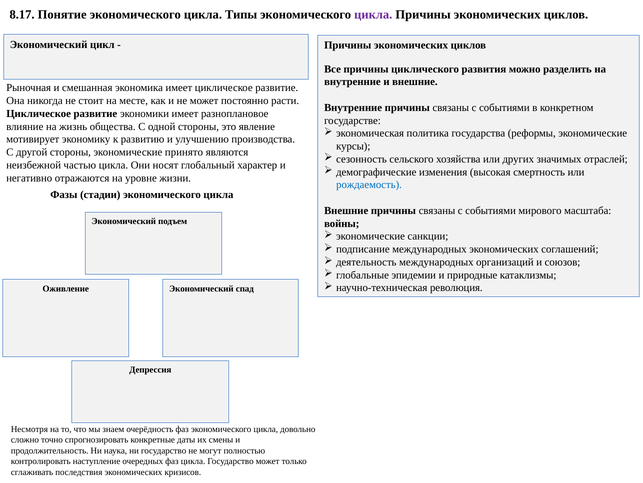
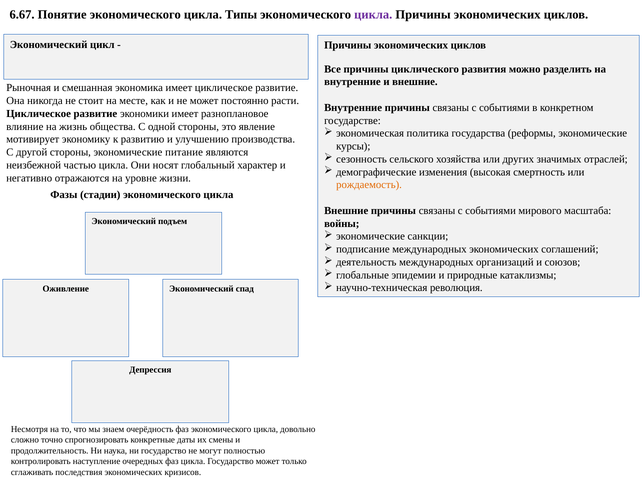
8.17: 8.17 -> 6.67 (22, 15)
принято: принято -> питание (184, 152)
рождаемость colour: blue -> orange (369, 185)
